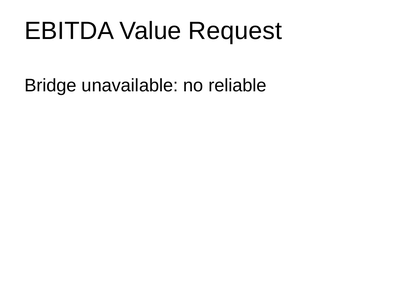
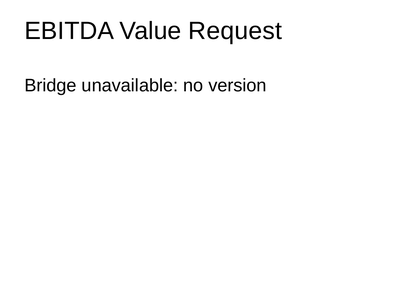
reliable: reliable -> version (238, 85)
